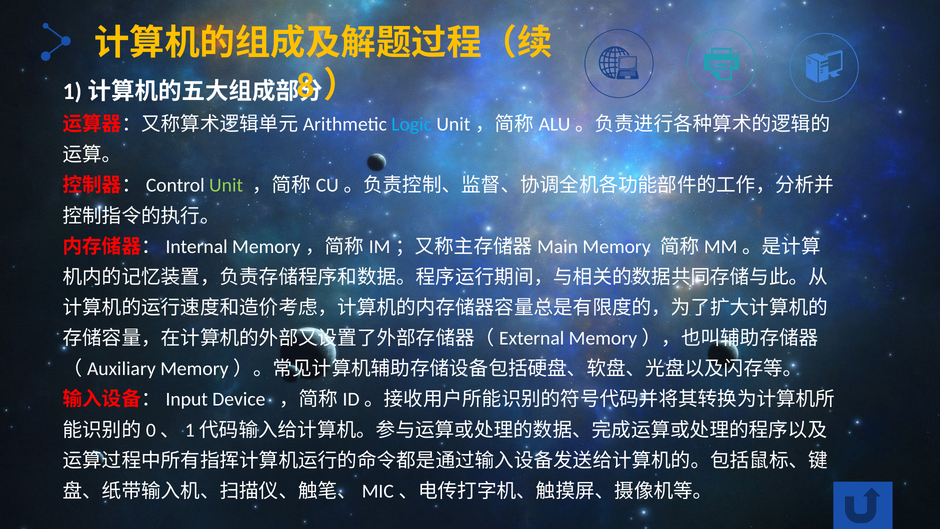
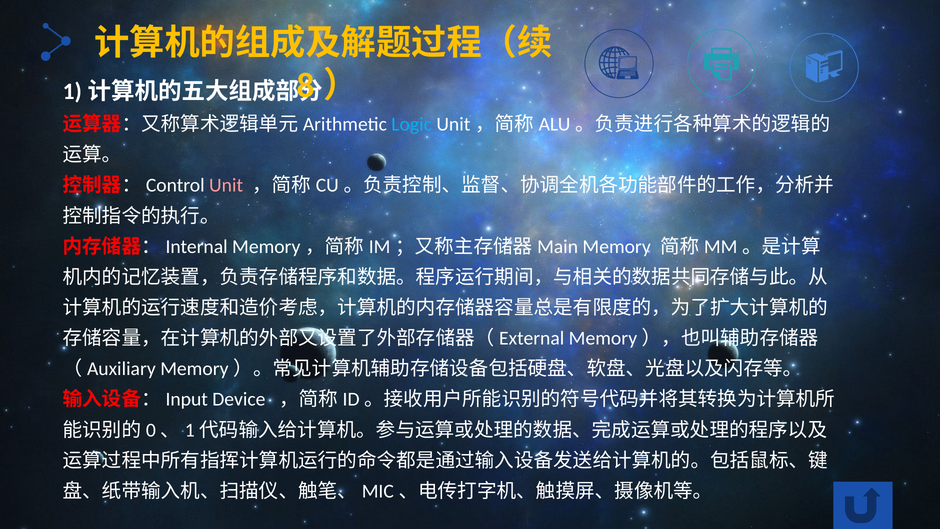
Unit colour: light green -> pink (226, 185)
